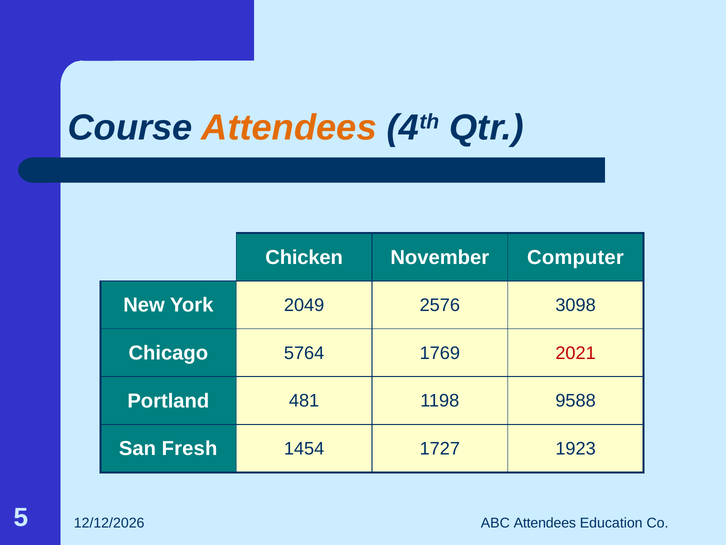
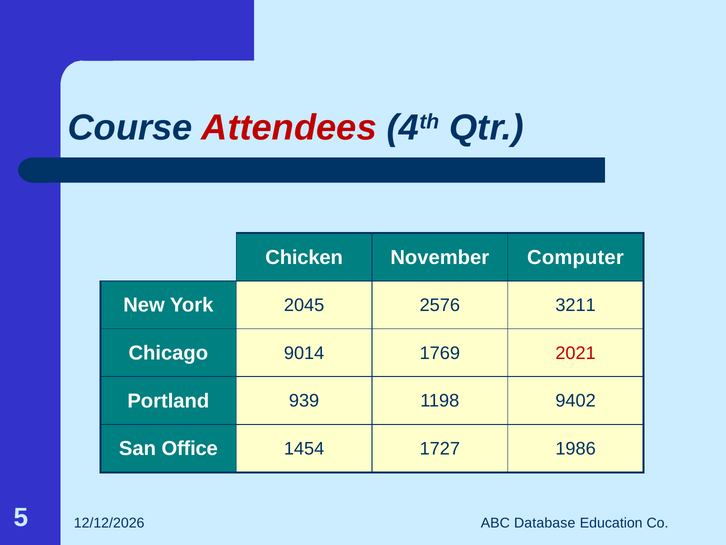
Attendees colour: orange -> red (289, 128)
2049: 2049 -> 2045 (304, 305)
3098: 3098 -> 3211 (576, 305)
5764: 5764 -> 9014 (304, 353)
481: 481 -> 939 (304, 401)
9588: 9588 -> 9402 (576, 401)
Fresh: Fresh -> Office (190, 448)
1923: 1923 -> 1986 (576, 448)
ABC Attendees: Attendees -> Database (545, 523)
